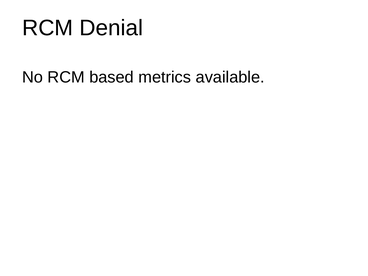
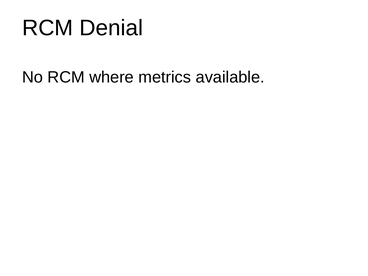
based: based -> where (112, 77)
